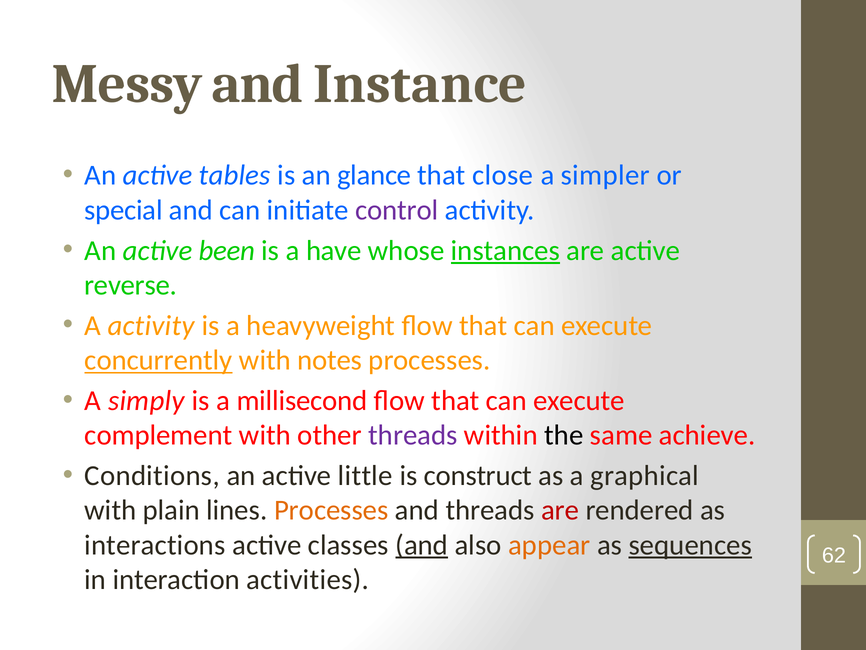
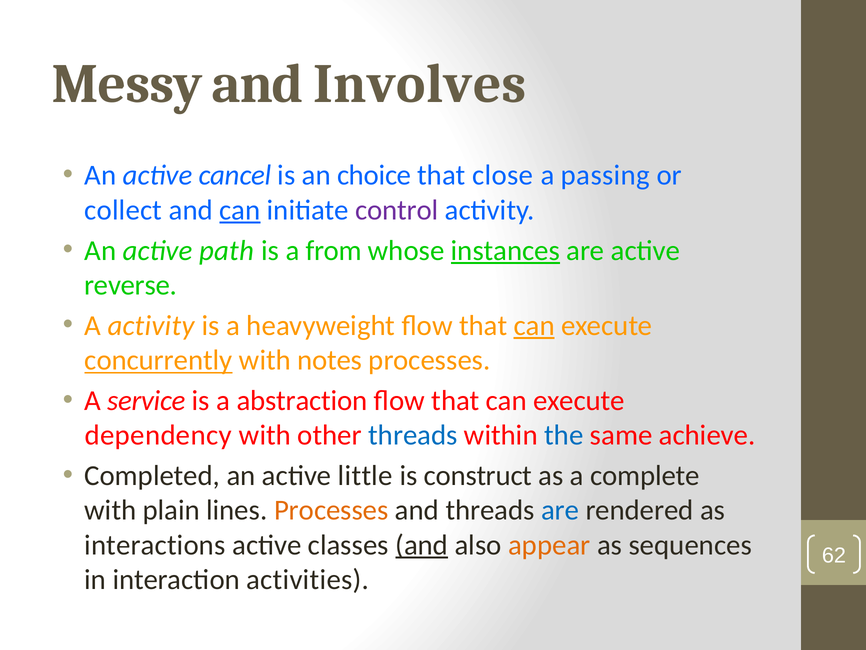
Instance: Instance -> Involves (420, 84)
tables: tables -> cancel (235, 175)
glance: glance -> choice (374, 175)
simpler: simpler -> passing (605, 175)
special: special -> collect (123, 210)
can underline: none -> present (240, 210)
been: been -> path (227, 250)
have: have -> from (334, 250)
can underline: none -> present (534, 325)
simply: simply -> service (147, 400)
millisecond: millisecond -> abstraction (302, 400)
complement: complement -> dependency (158, 435)
threads colour: purple -> blue (413, 435)
the colour: black -> blue (564, 435)
Conditions: Conditions -> Completed (152, 475)
graphical: graphical -> complete (645, 475)
are colour: red -> blue (560, 510)
sequences underline: present -> none (690, 545)
